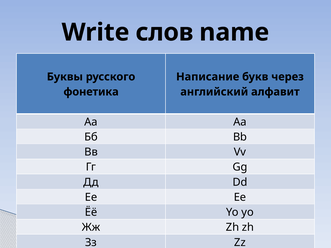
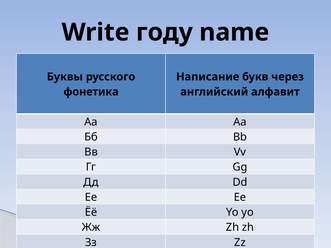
слов: слов -> году (164, 32)
